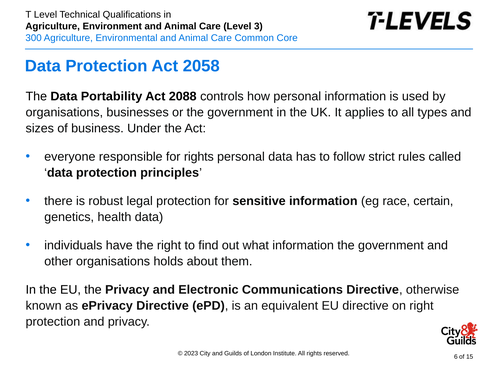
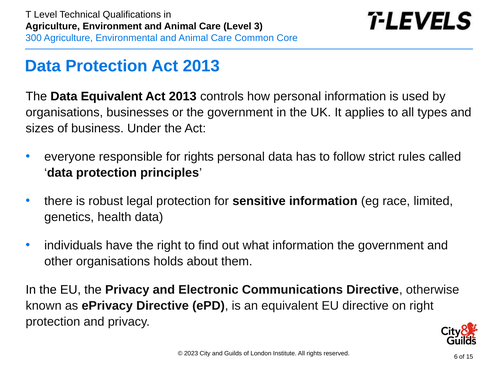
Protection Act 2058: 2058 -> 2013 (201, 66)
Data Portability: Portability -> Equivalent (112, 97)
2088: 2088 -> 2013 (183, 97)
certain: certain -> limited (433, 201)
